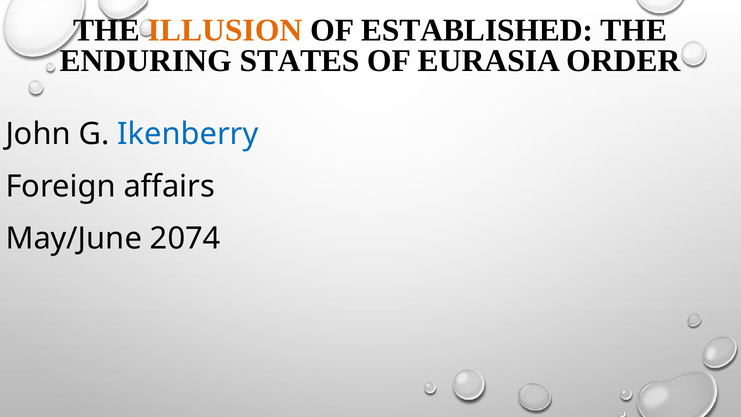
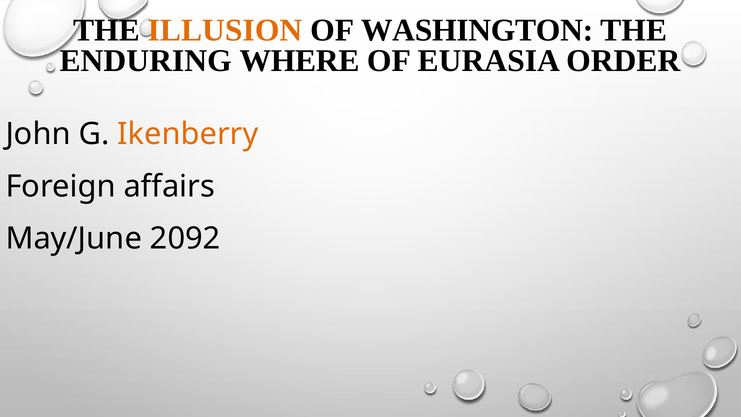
ESTABLISHED: ESTABLISHED -> WASHINGTON (477, 30)
STATES: STATES -> WHERE (299, 61)
Ikenberry colour: blue -> orange (188, 134)
2074: 2074 -> 2092 (185, 238)
